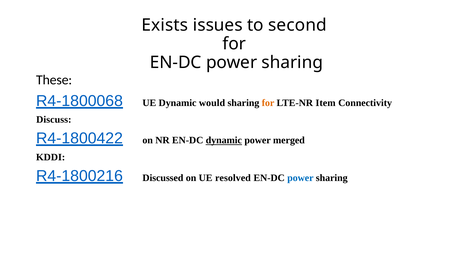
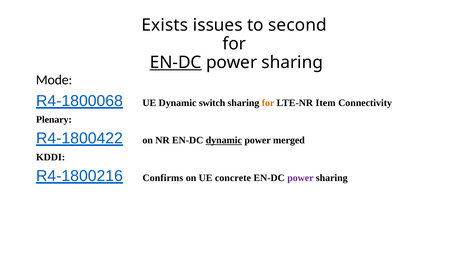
EN-DC underline: none -> present (176, 62)
These: These -> Mode (54, 80)
would: would -> switch (212, 103)
Discuss: Discuss -> Plenary (54, 120)
Discussed: Discussed -> Confirms (163, 178)
resolved: resolved -> concrete (233, 178)
power colour: blue -> purple (300, 178)
